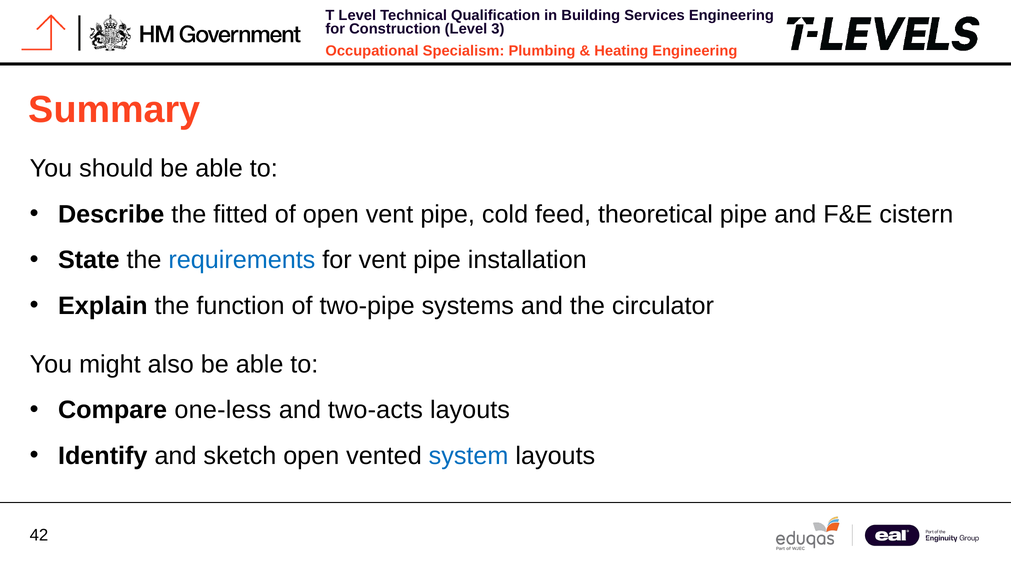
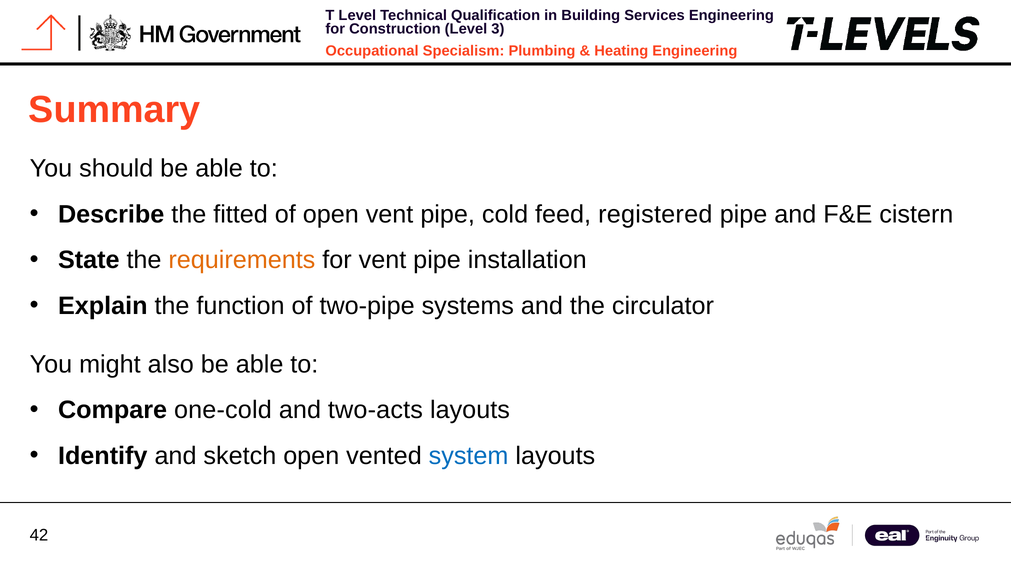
theoretical: theoretical -> registered (655, 214)
requirements colour: blue -> orange (242, 260)
one-less: one-less -> one-cold (223, 410)
